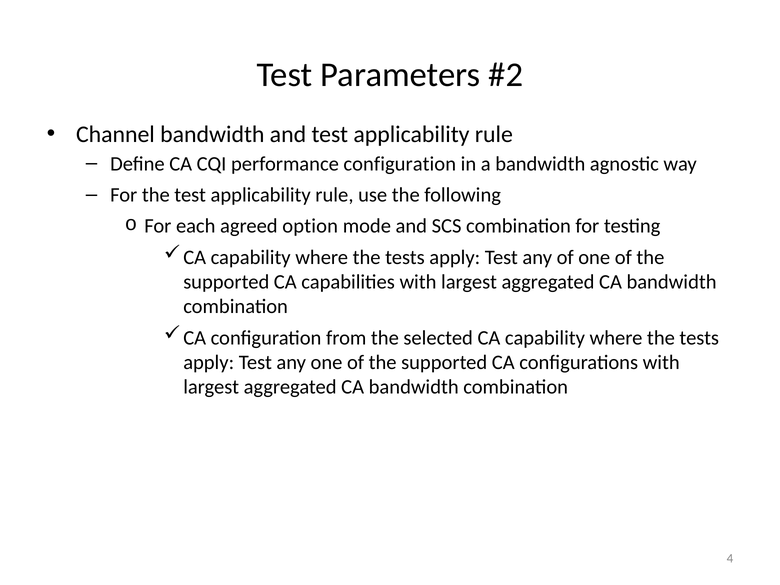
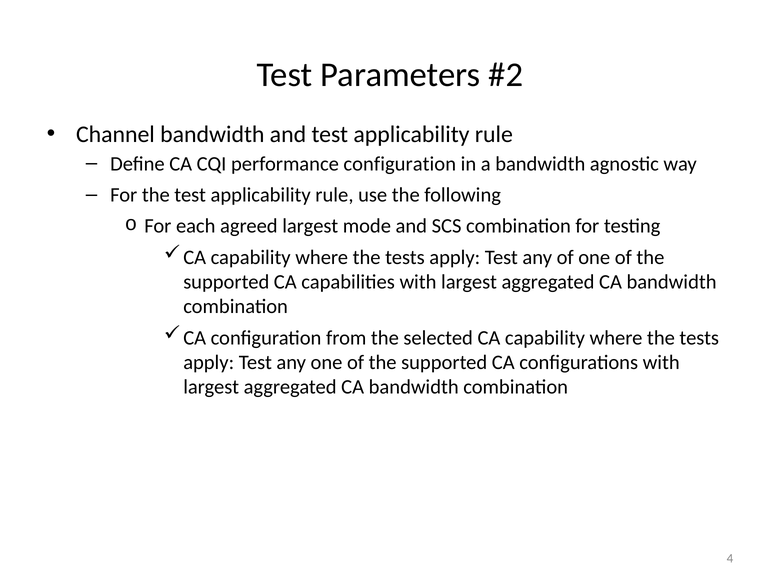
agreed option: option -> largest (310, 226)
